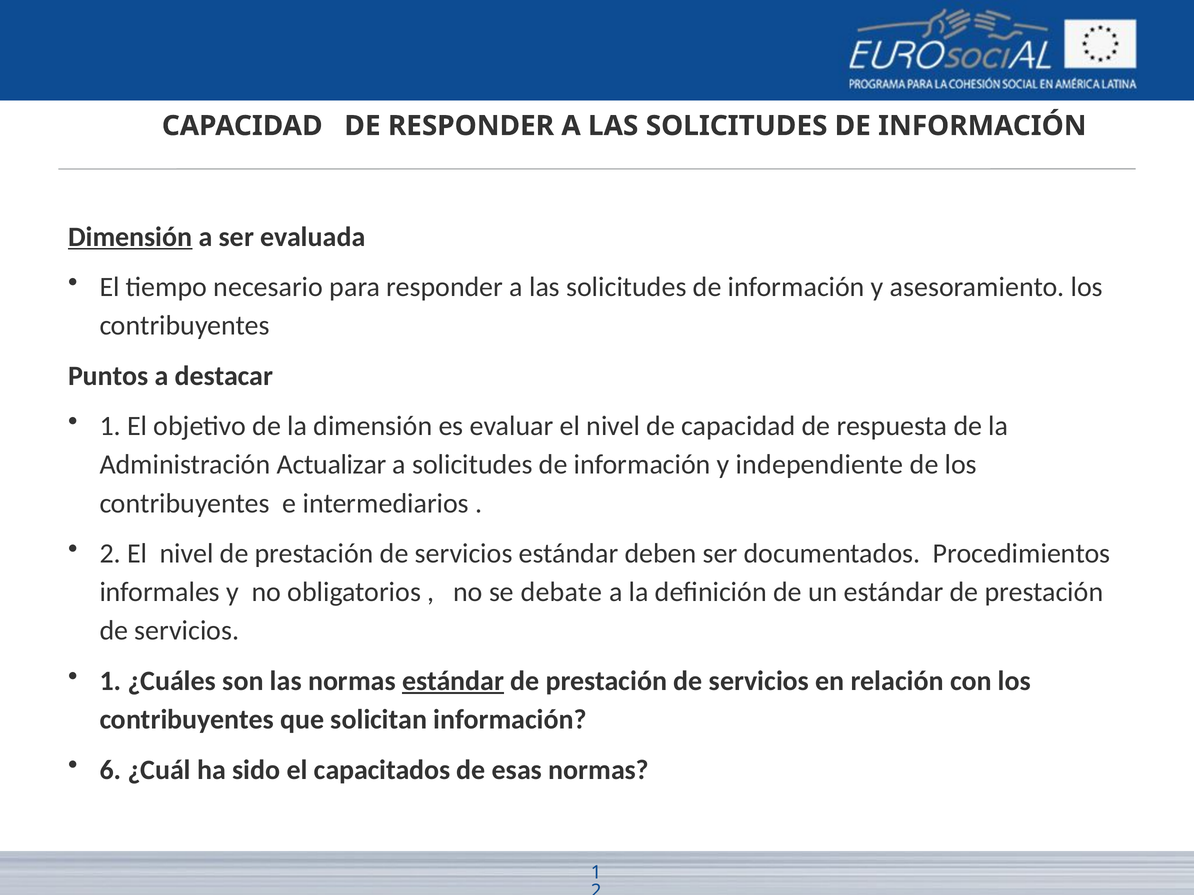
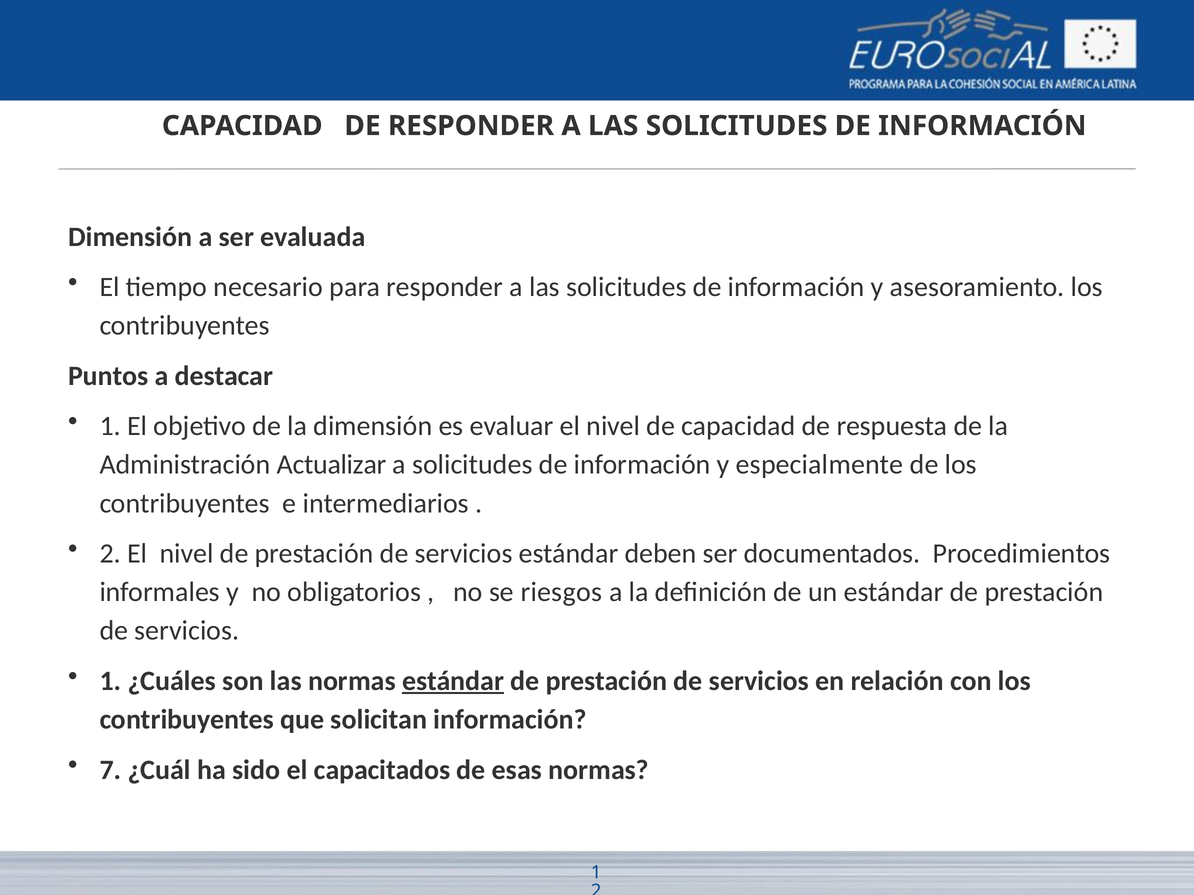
Dimensión underline: present -> none (130, 237)
independiente: independiente -> especialmente (820, 465)
debate: debate -> riesgos (561, 592)
6: 6 -> 7 (110, 770)
